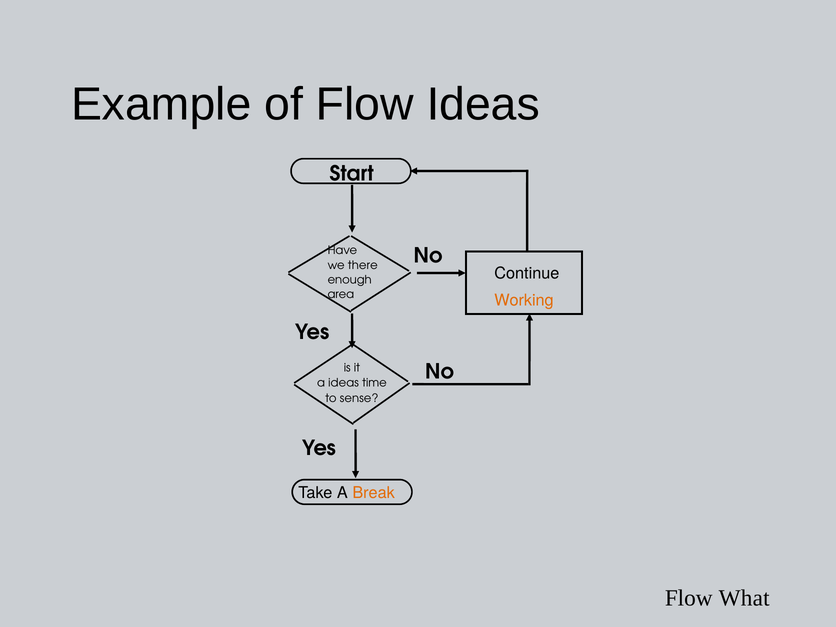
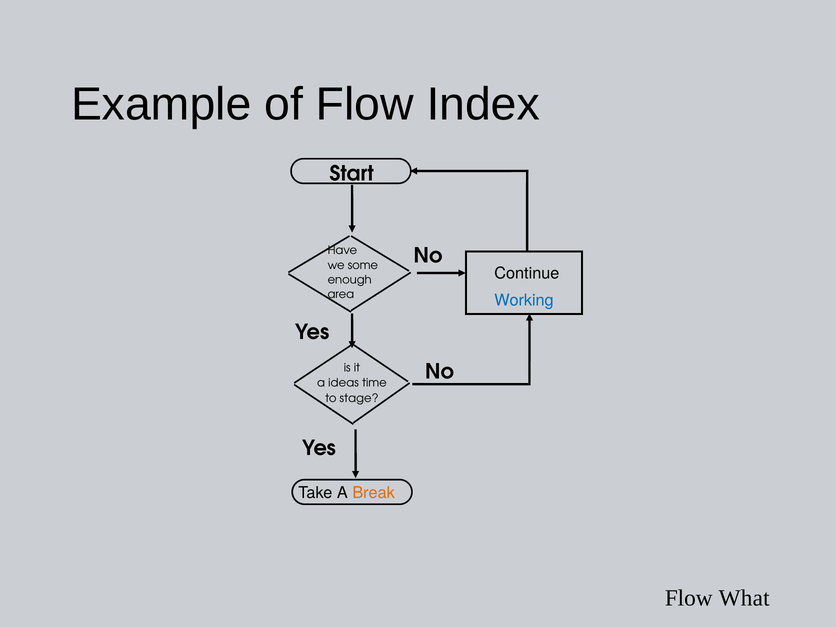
Flow Ideas: Ideas -> Index (483, 104)
there: there -> some (363, 265)
Working colour: orange -> blue (524, 300)
sense: sense -> stage (359, 398)
